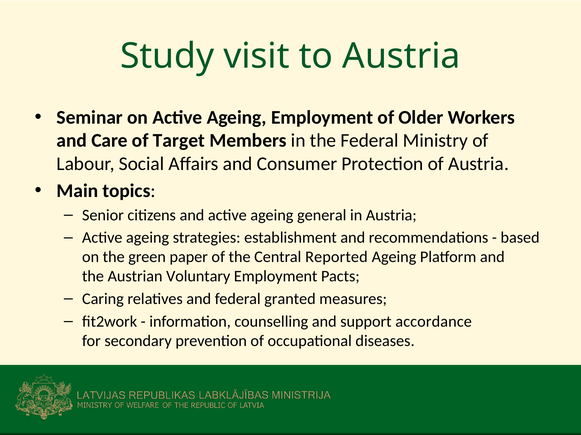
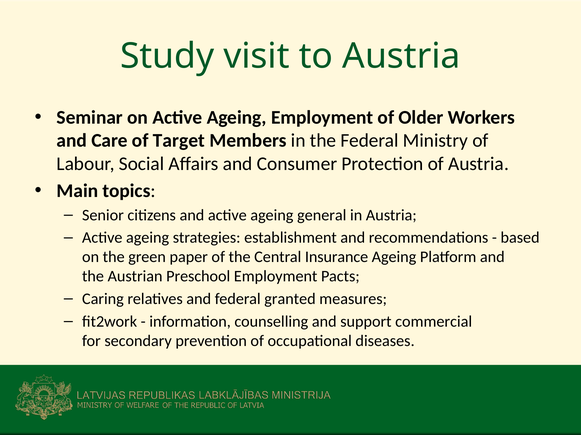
Reported: Reported -> Insurance (337, 257)
Voluntary: Voluntary -> Preschool (198, 277)
accordance: accordance -> commercial (434, 322)
